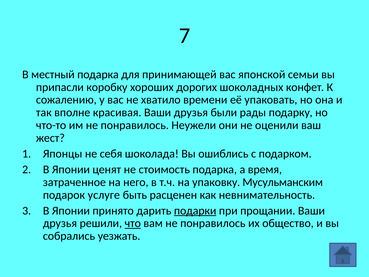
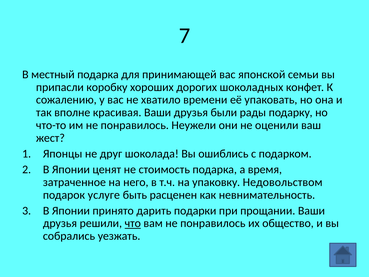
себя: себя -> друг (111, 154)
Мусульманским: Мусульманским -> Недовольством (283, 182)
подарки underline: present -> none (195, 210)
